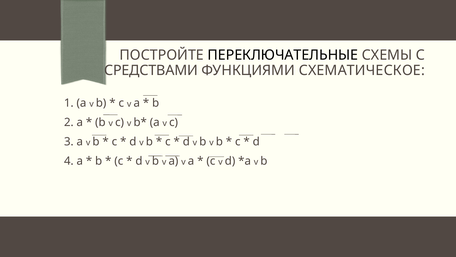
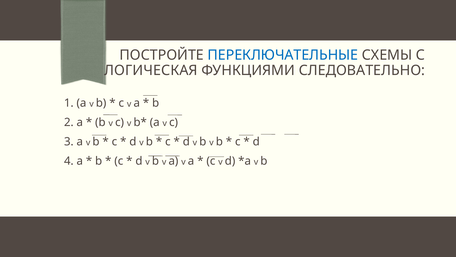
ПЕРЕКЛЮЧАТЕЛЬНЫЕ colour: black -> blue (283, 55)
СРЕДСТВАМИ: СРЕДСТВАМИ -> ЛОГИЧЕСКАЯ (151, 70)
СХЕМАТИЧЕСКОЕ: СХЕМАТИЧЕСКОЕ -> СЛЕДОВАТЕЛЬНО (362, 70)
